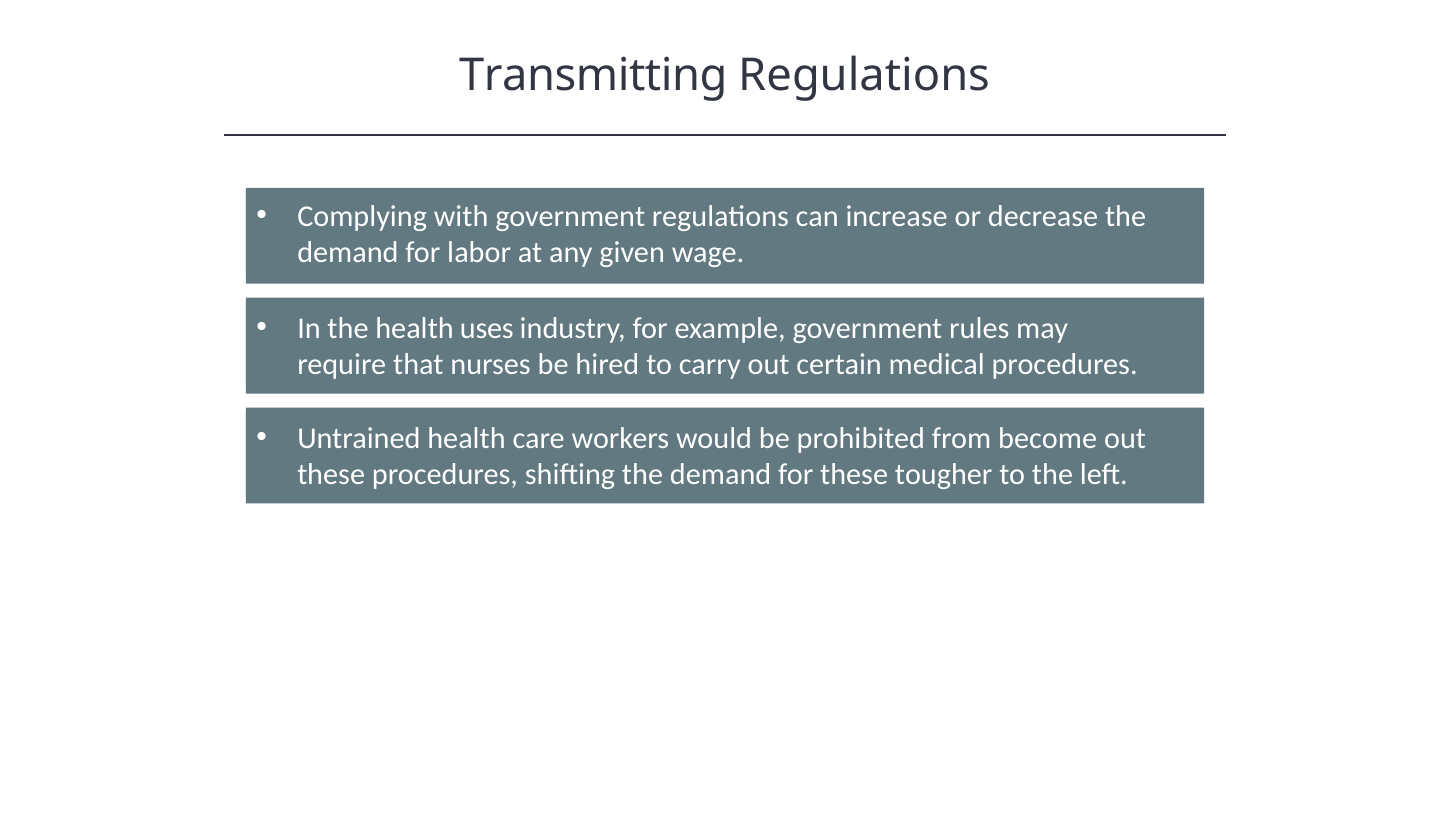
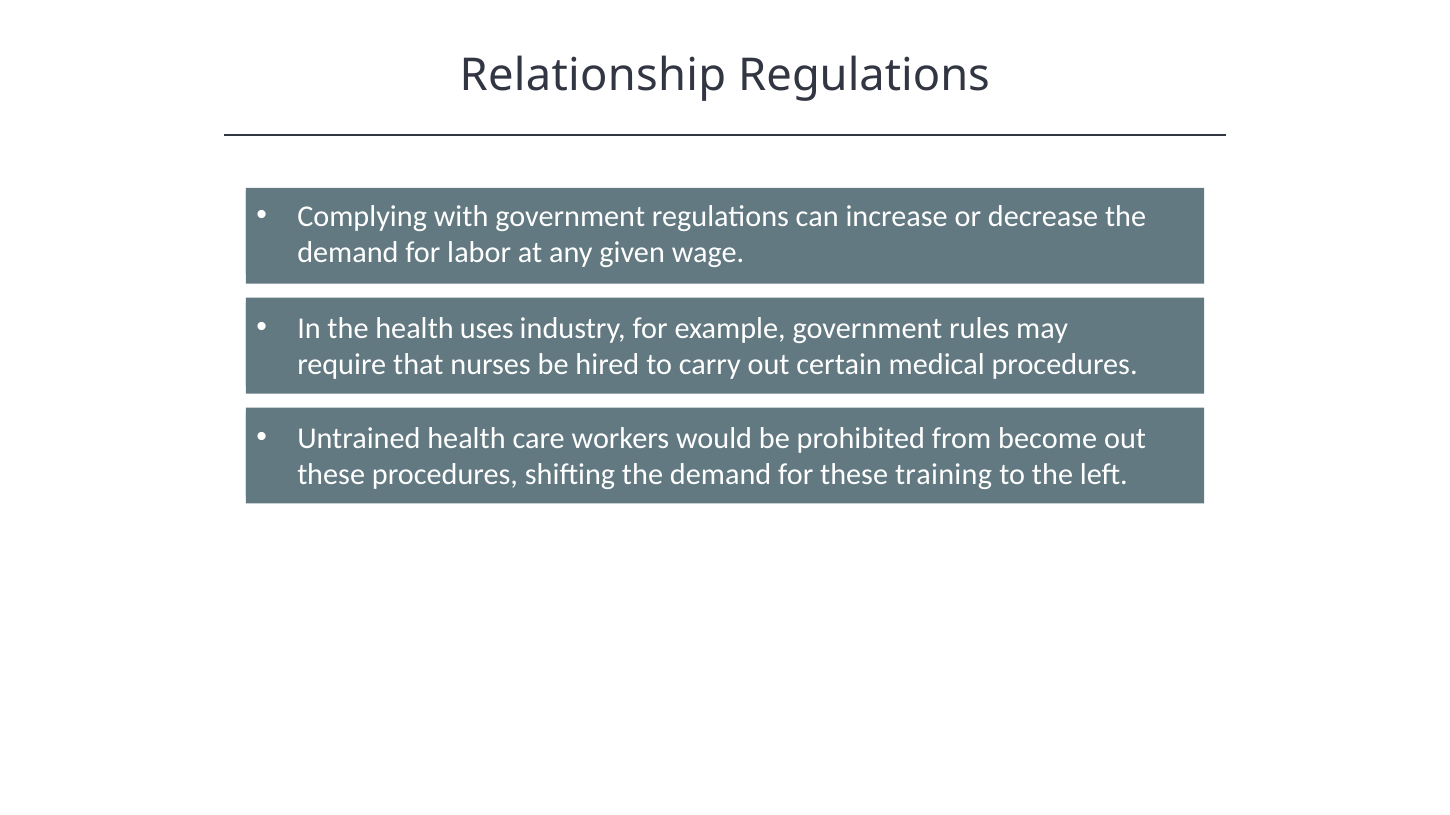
Transmitting: Transmitting -> Relationship (593, 76)
tougher: tougher -> training (944, 475)
